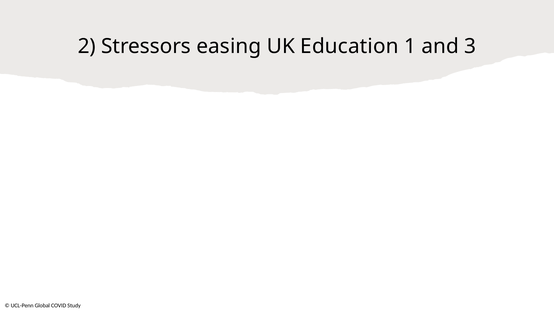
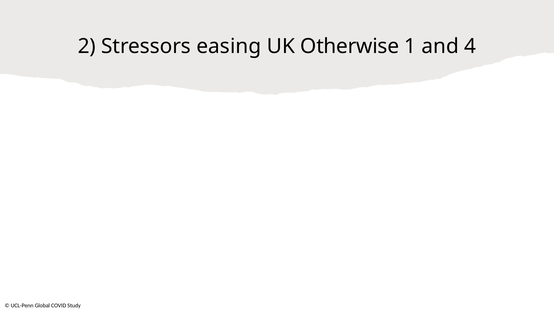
Education: Education -> Otherwise (350, 46)
3: 3 -> 4 (470, 46)
